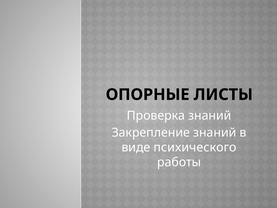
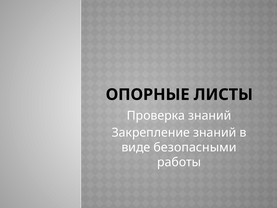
психического: психического -> безопасными (195, 147)
